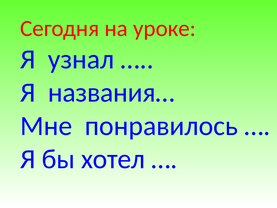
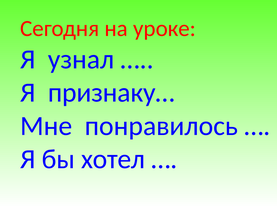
названия…: названия… -> признаку… (111, 92)
